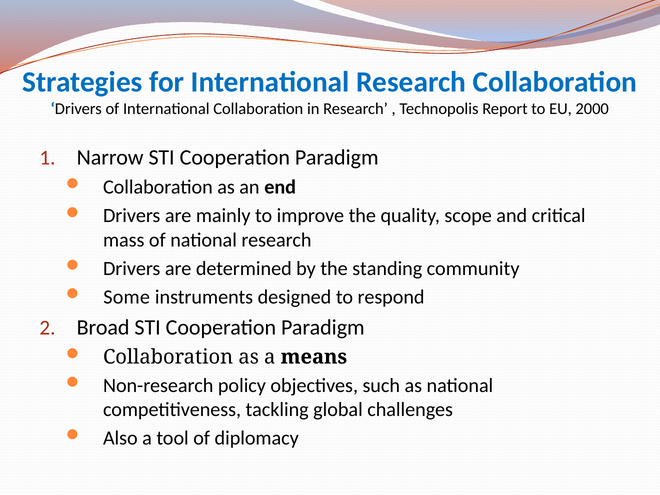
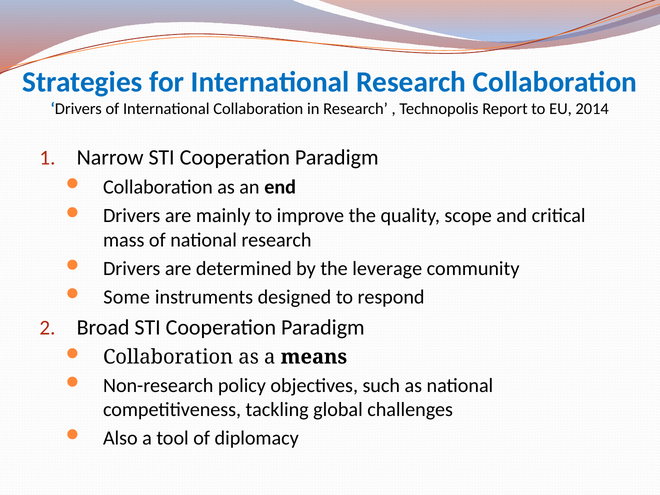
2000: 2000 -> 2014 (592, 109)
standing: standing -> leverage (387, 269)
